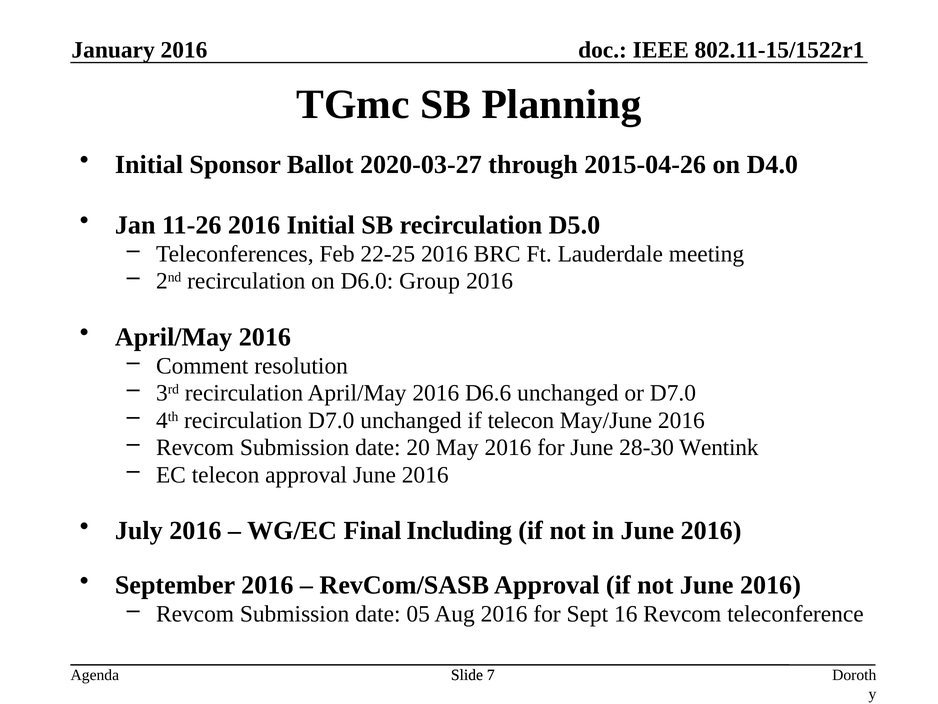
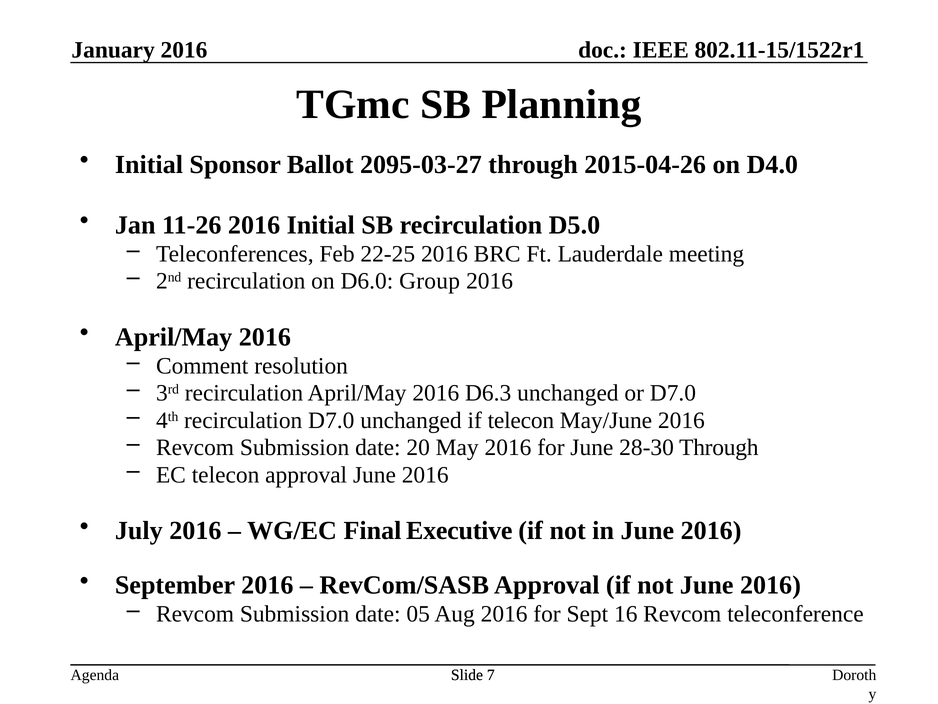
2020-03-27: 2020-03-27 -> 2095-03-27 (421, 165)
D6.6: D6.6 -> D6.3 (488, 393)
28-30 Wentink: Wentink -> Through (719, 447)
Including: Including -> Executive (459, 530)
